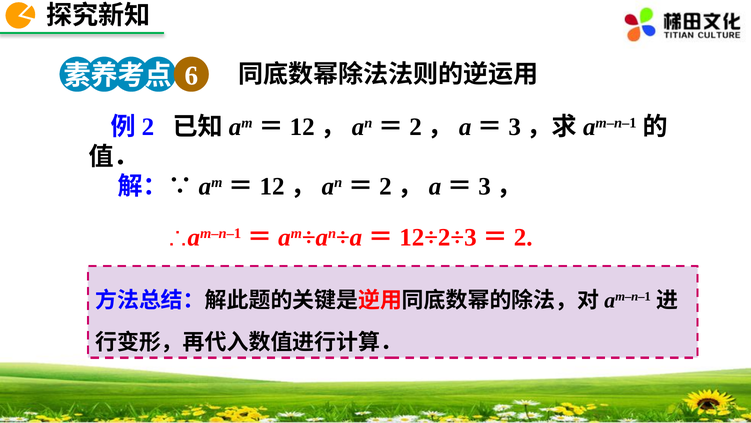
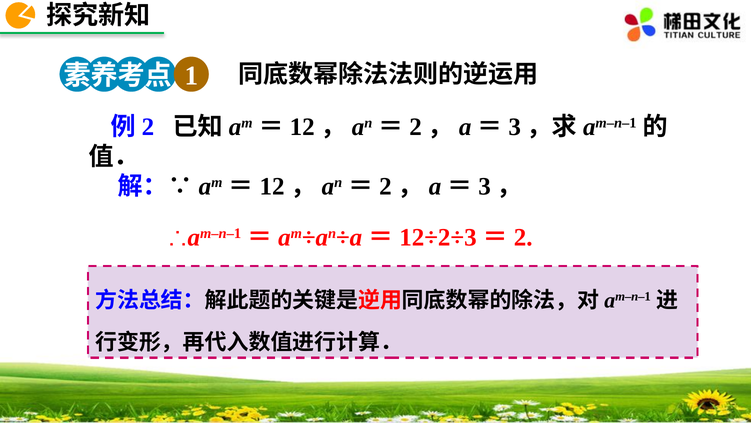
6: 6 -> 1 (192, 76)
